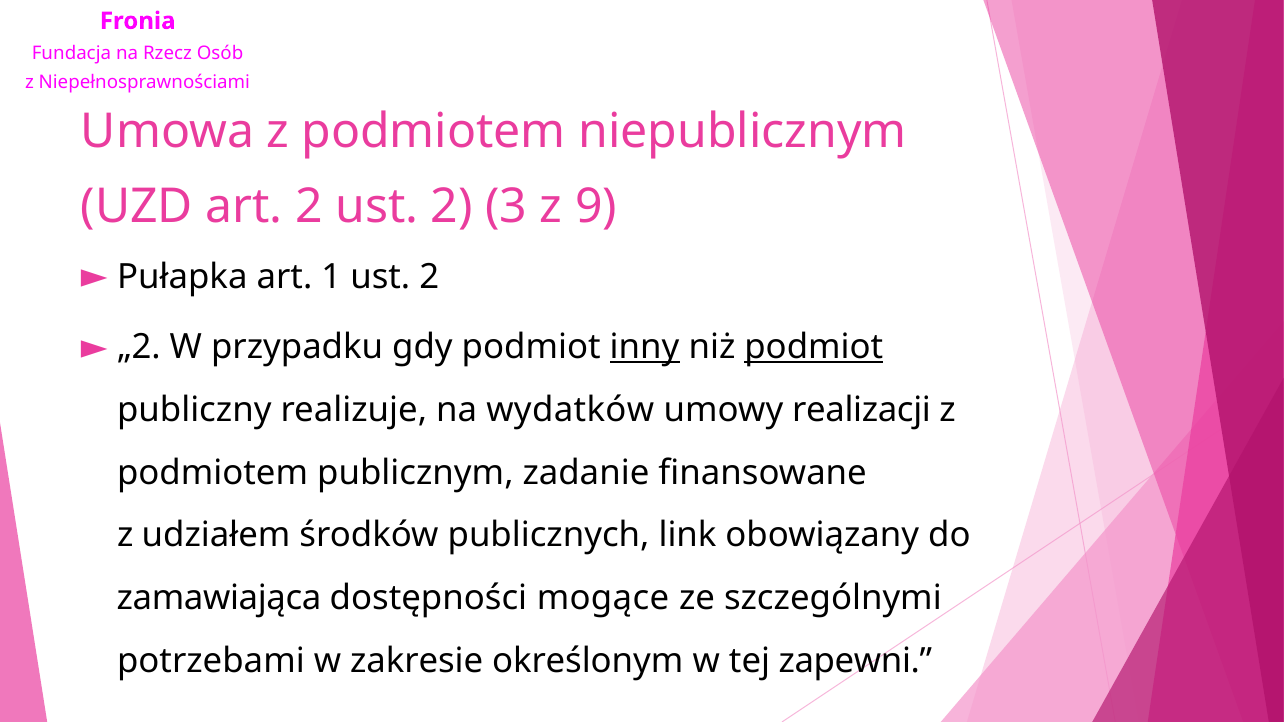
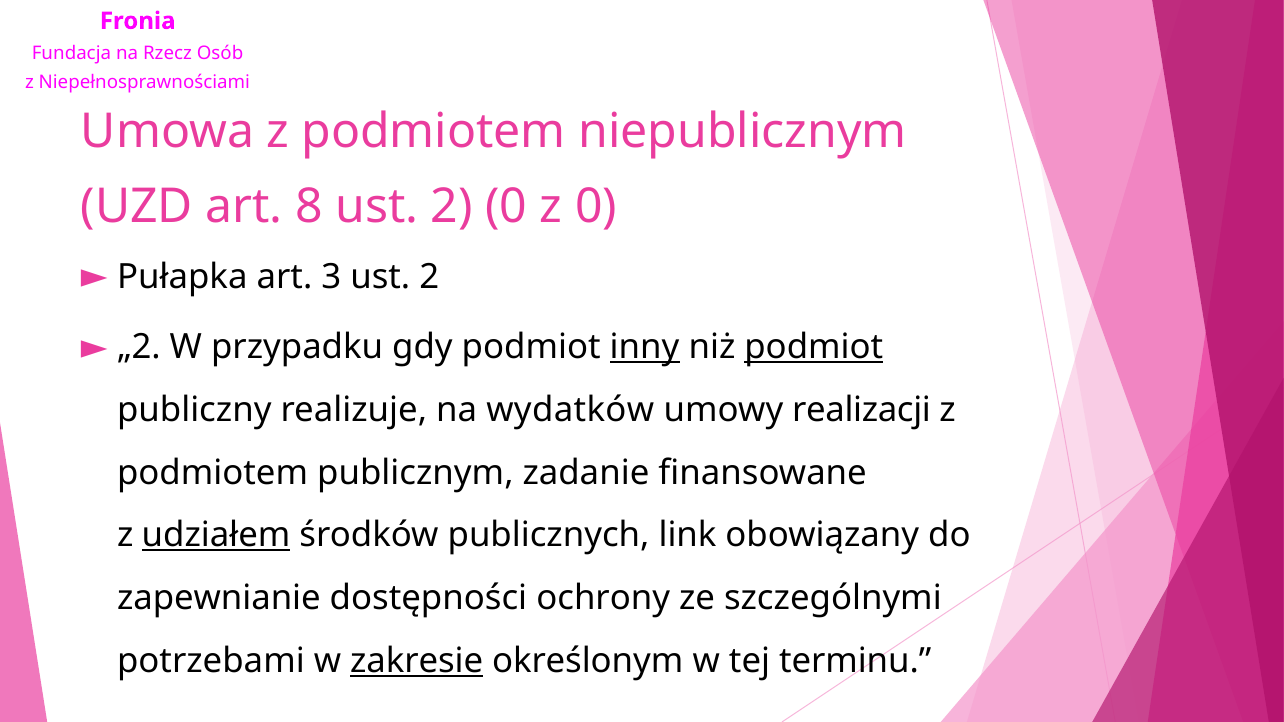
art 2: 2 -> 8 (309, 207)
2 3: 3 -> 0 (506, 207)
z 9: 9 -> 0 (596, 207)
1: 1 -> 3 (331, 277)
udziałem underline: none -> present (216, 535)
zamawiająca: zamawiająca -> zapewnianie (219, 598)
mogące: mogące -> ochrony (603, 598)
zakresie underline: none -> present (417, 661)
zapewni: zapewni -> terminu (855, 661)
